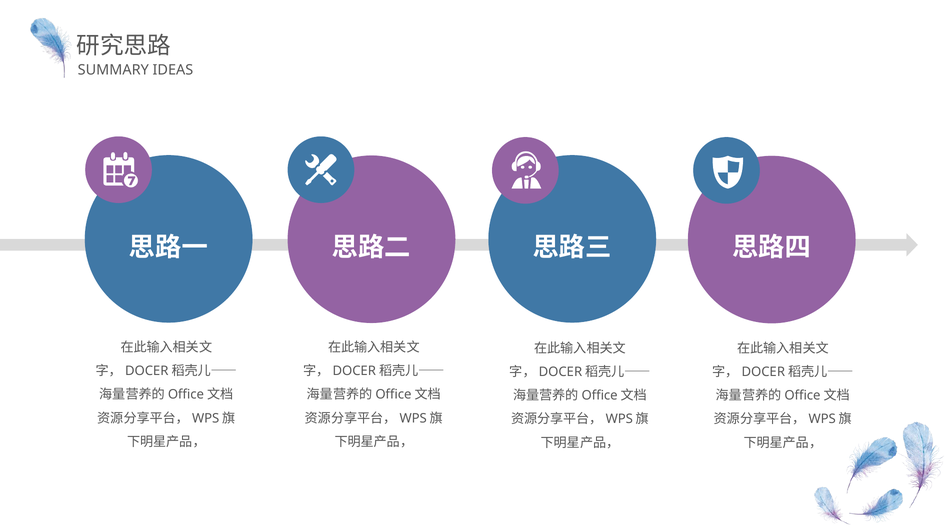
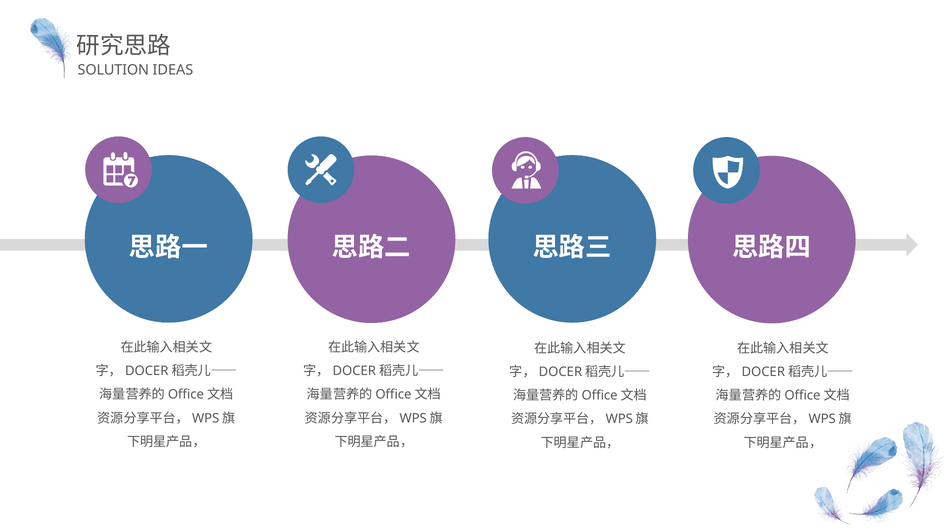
SUMMARY: SUMMARY -> SOLUTION (113, 70)
